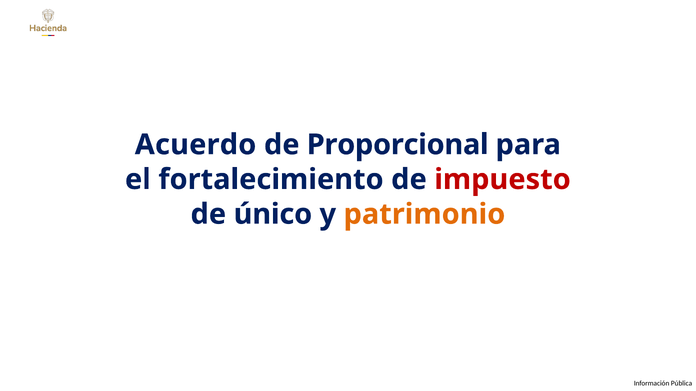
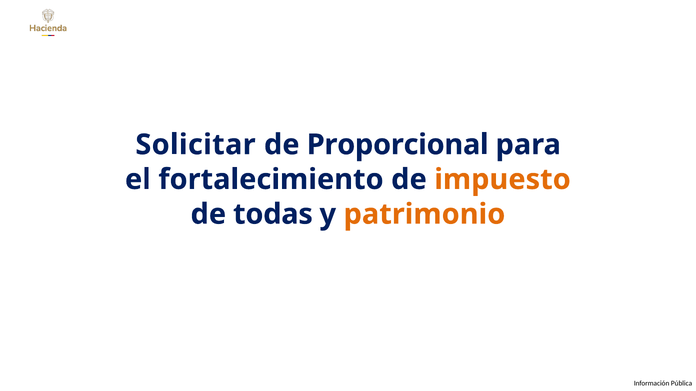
Acuerdo: Acuerdo -> Solicitar (195, 145)
impuesto colour: red -> orange (503, 180)
único: único -> todas (273, 214)
